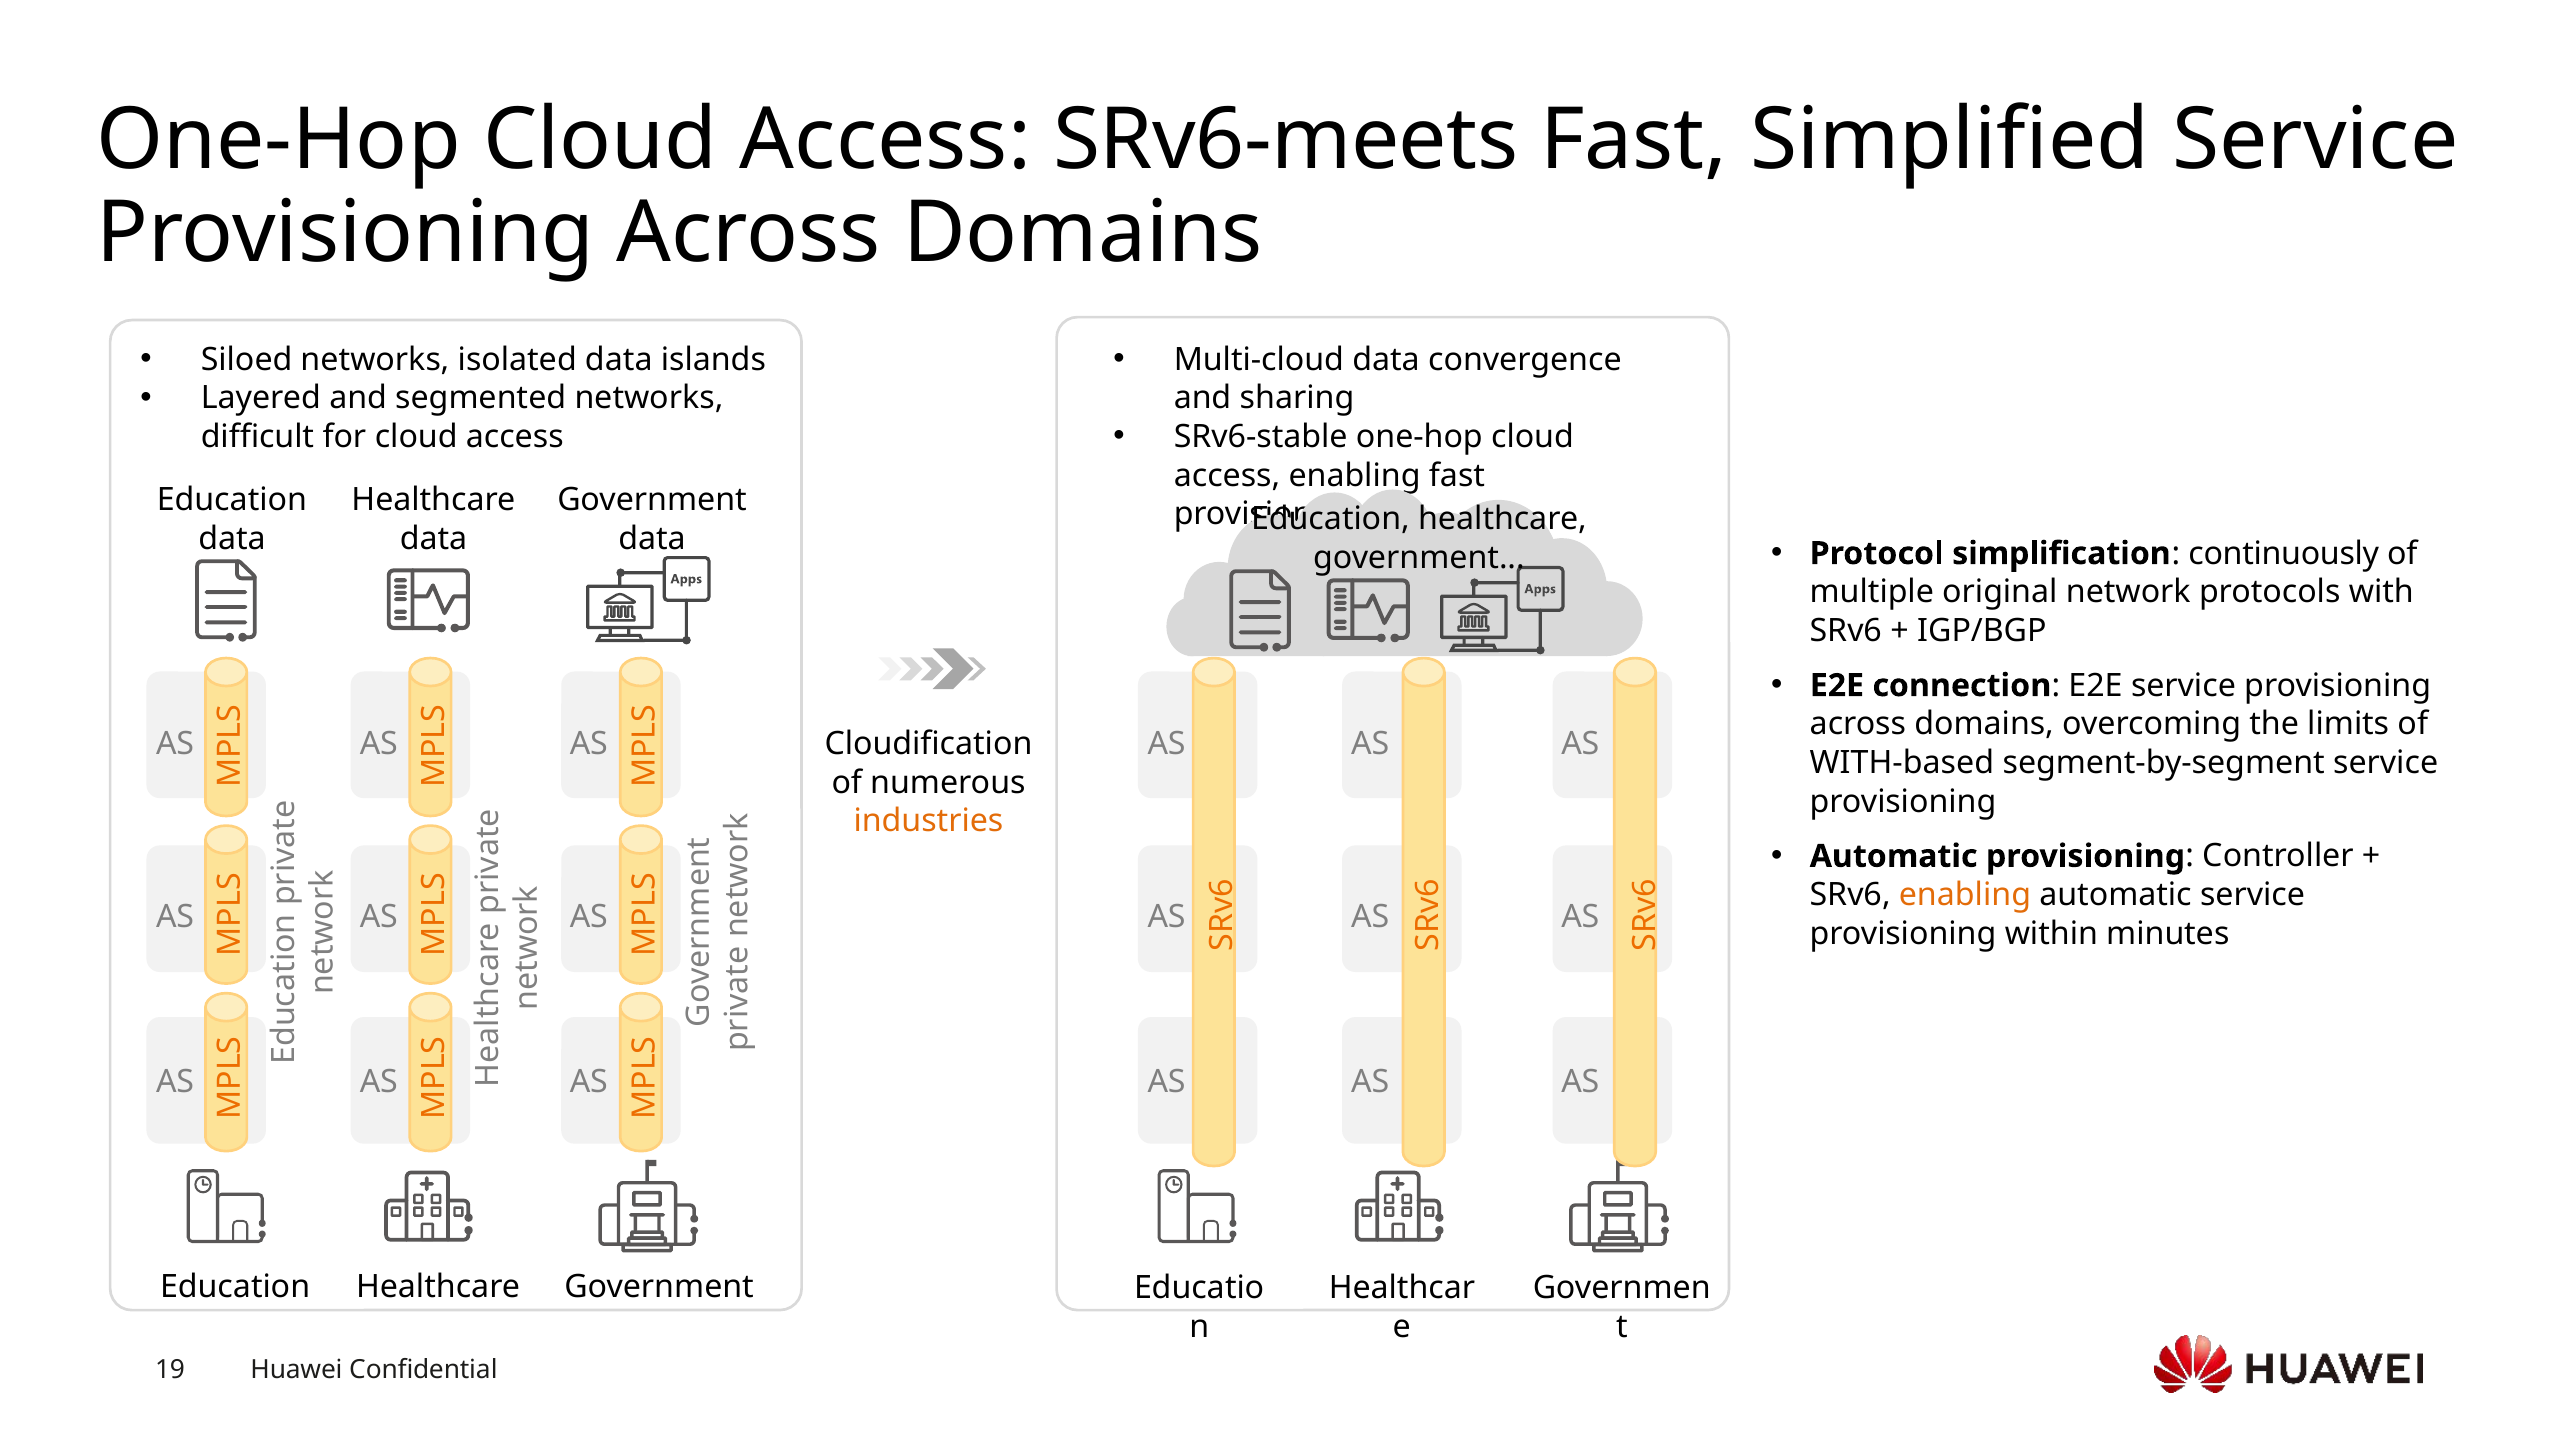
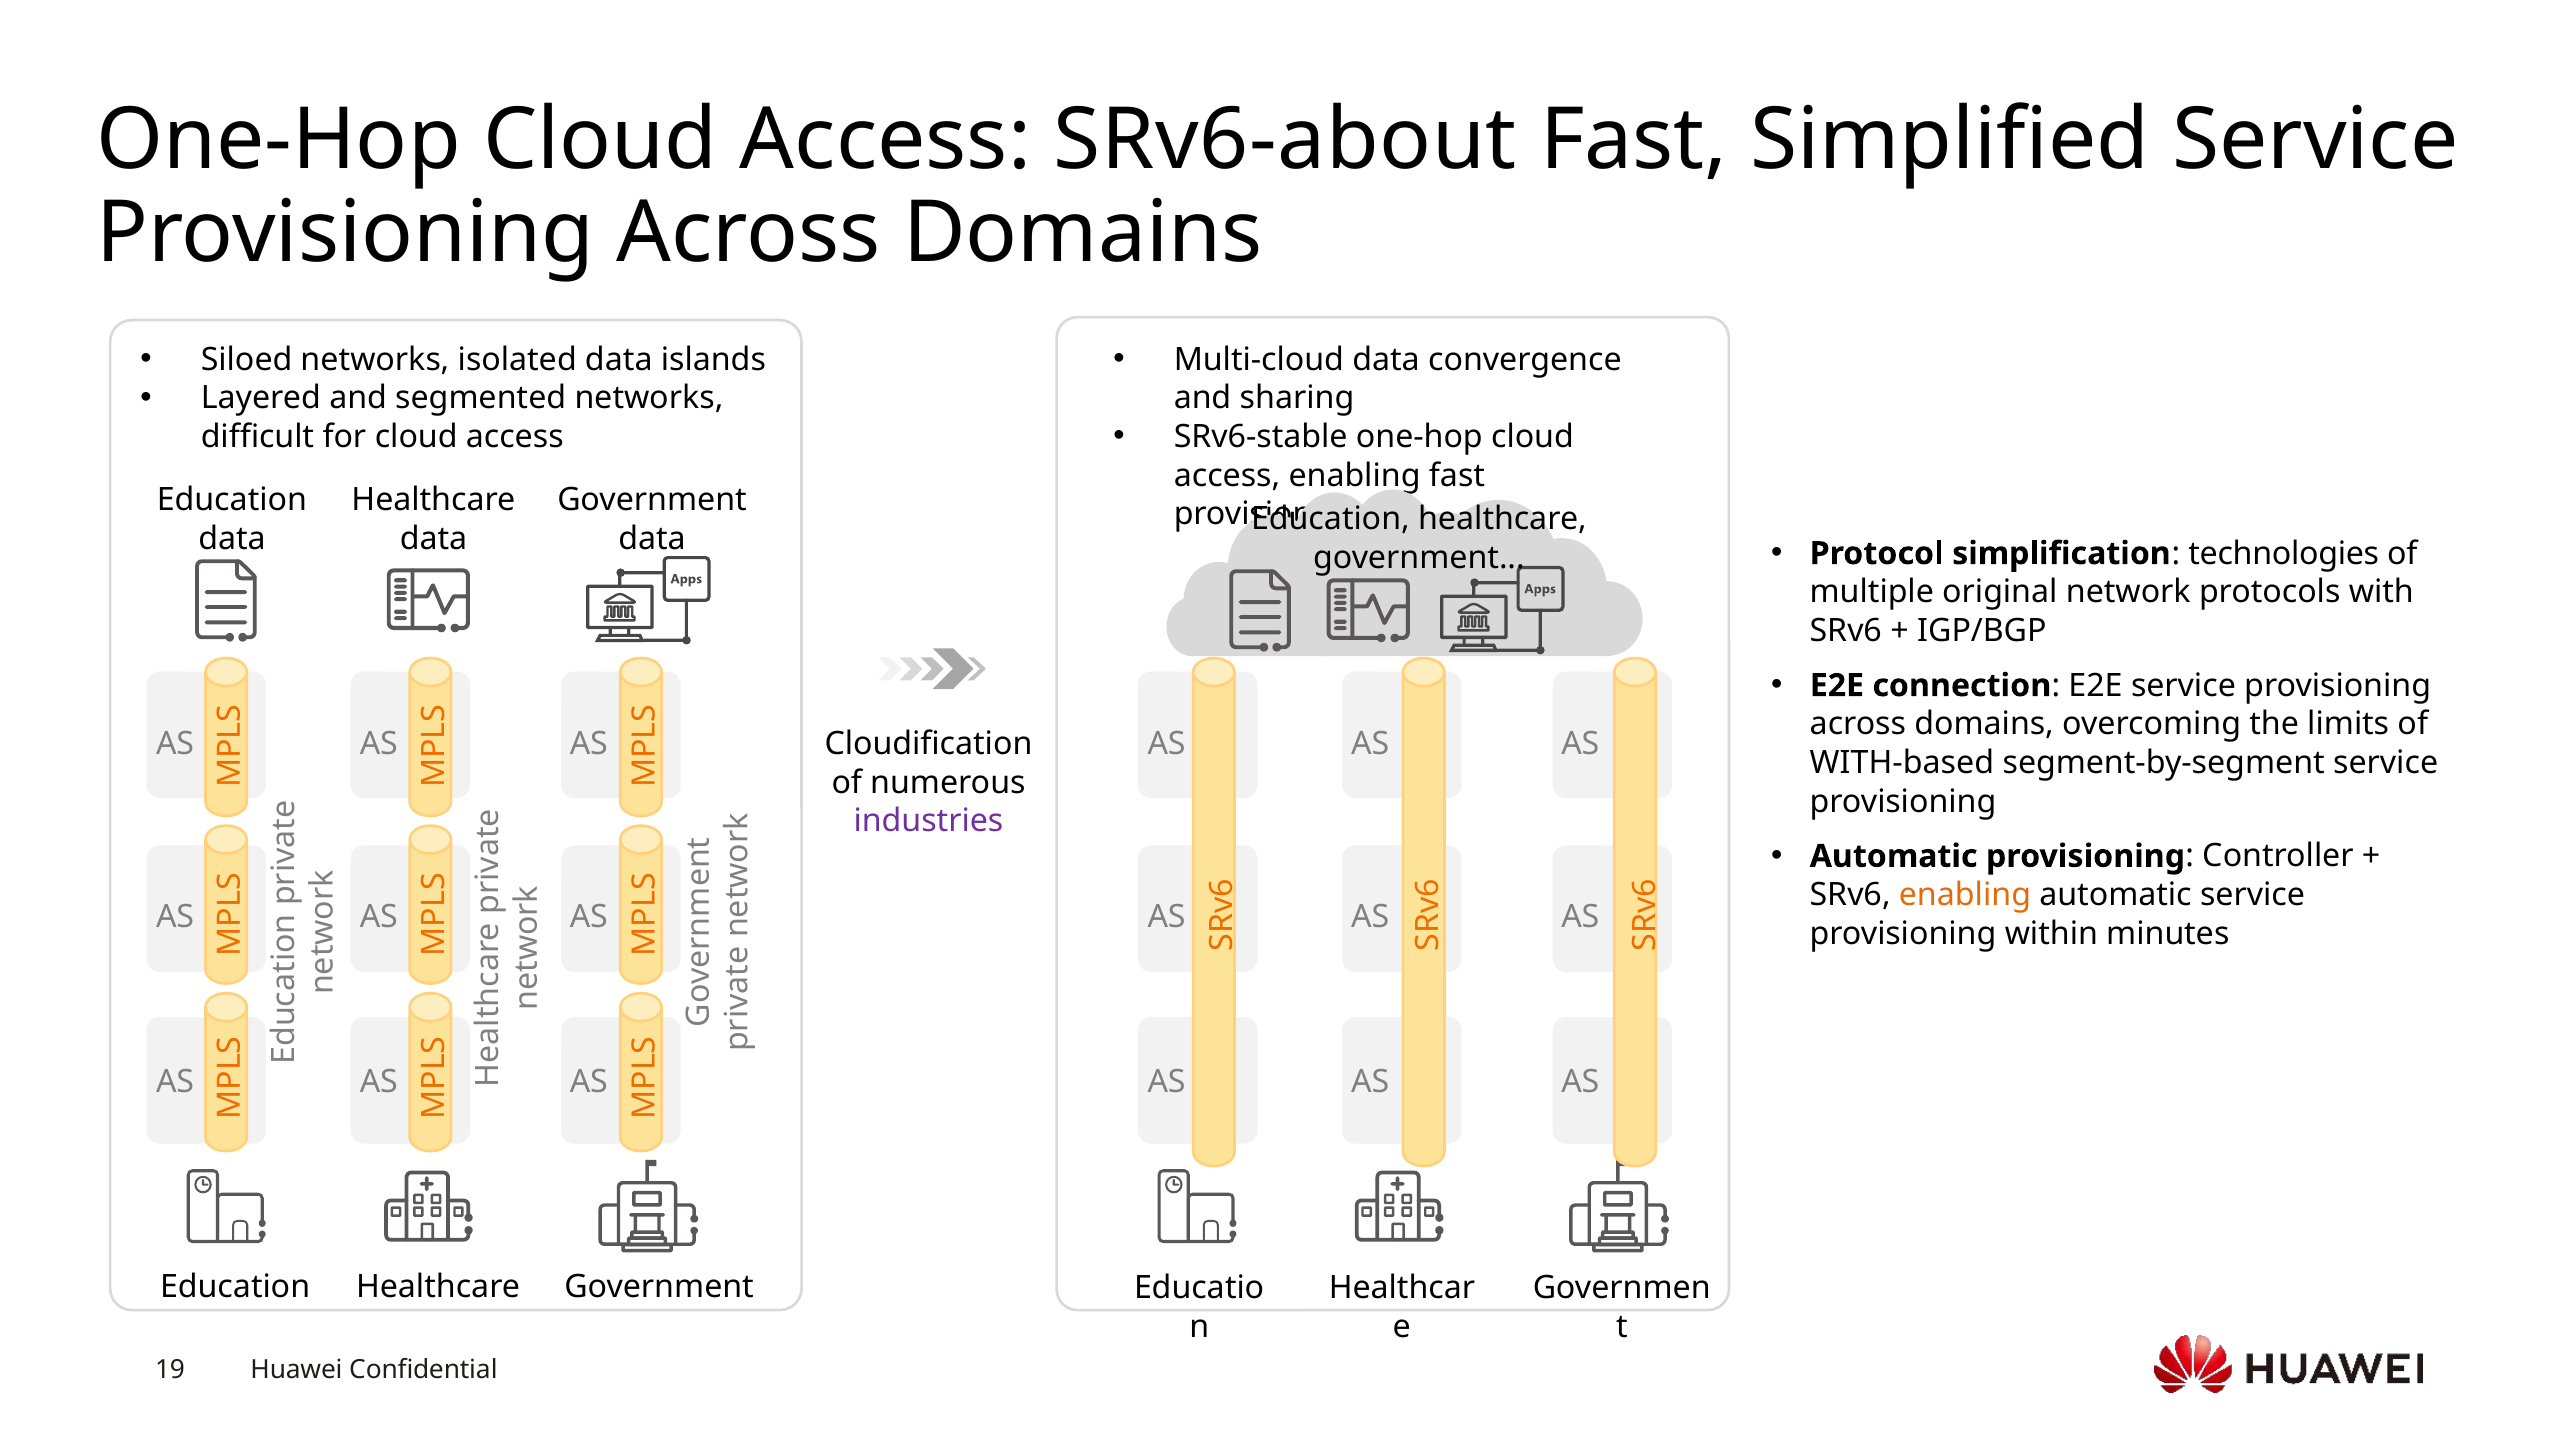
SRv6-meets: SRv6-meets -> SRv6-about (1285, 140)
continuously: continuously -> technologies (2284, 554)
industries colour: orange -> purple (928, 821)
